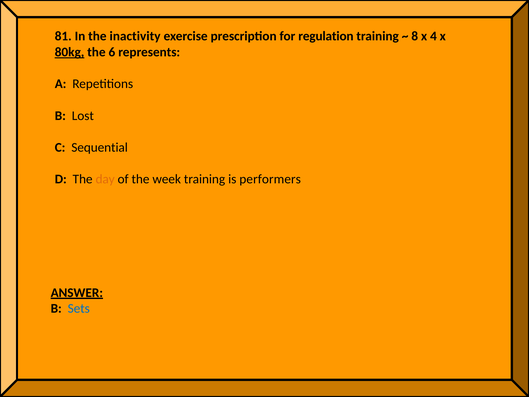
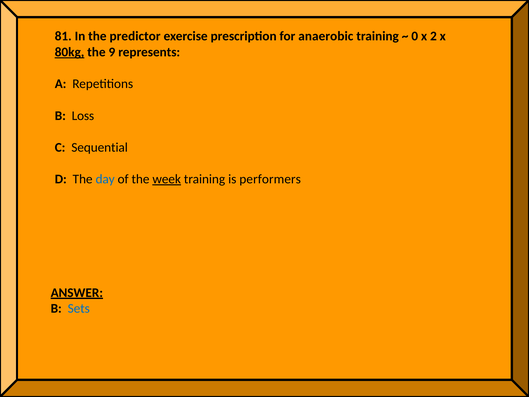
inactivity: inactivity -> predictor (135, 36)
regulation: regulation -> anaerobic (326, 36)
8: 8 -> 0 (415, 36)
4: 4 -> 2 (433, 36)
6: 6 -> 9 (112, 52)
Lost: Lost -> Loss (83, 116)
day colour: orange -> blue (105, 179)
week underline: none -> present (167, 179)
